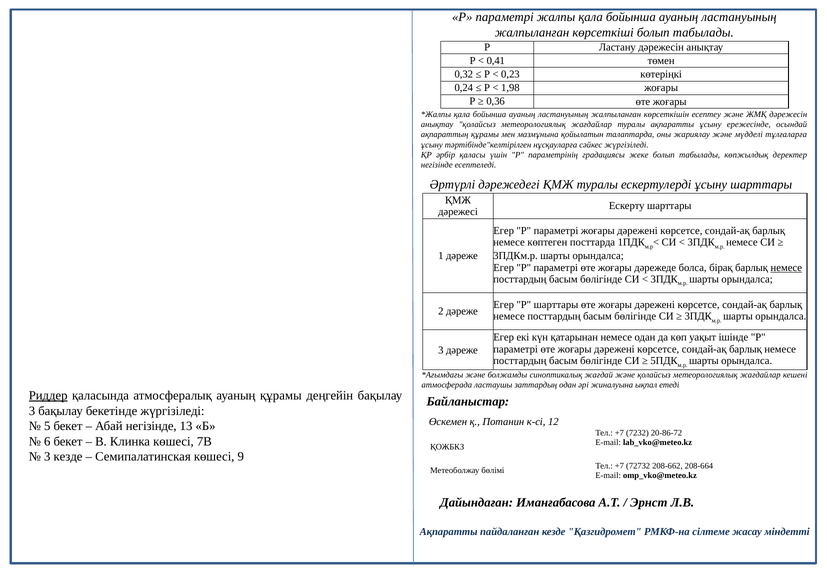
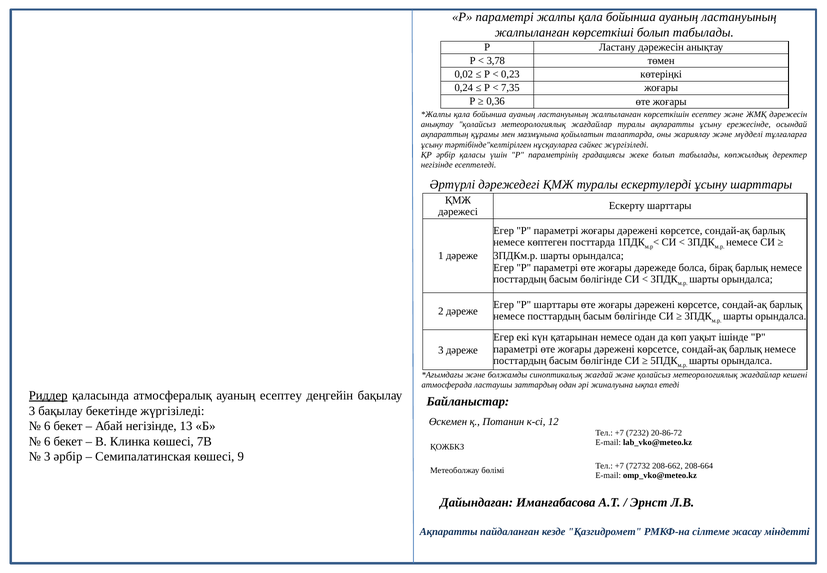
0,41: 0,41 -> 3,78 (496, 60)
0,32: 0,32 -> 0,02 (464, 74)
1,98: 1,98 -> 7,35 (510, 88)
немесе underline: present -> none (786, 267)
ауаның құрамы: құрамы -> есептеу (281, 395)
5: 5 -> 6 (47, 426)
3 кезде: кезде -> әрбір (68, 456)
